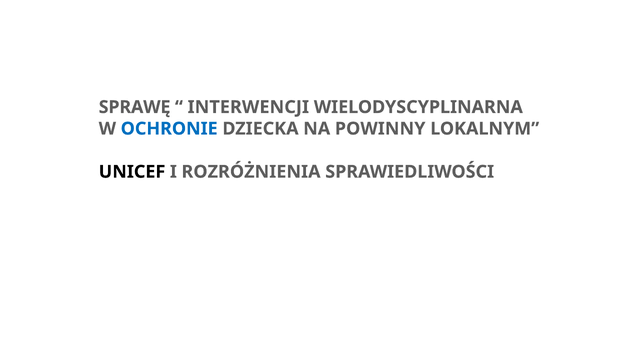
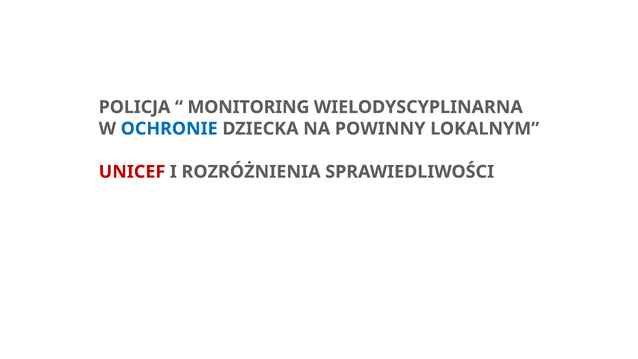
SPRAWĘ: SPRAWĘ -> POLICJA (135, 107)
INTERWENCJI: INTERWENCJI -> MONITORING (248, 107)
UNICEF colour: black -> red (132, 172)
